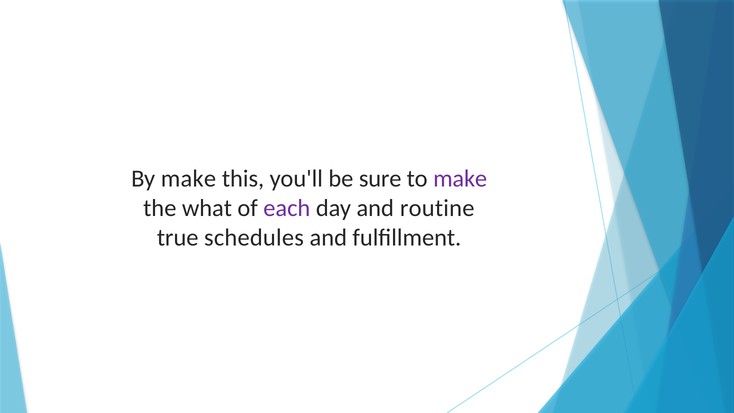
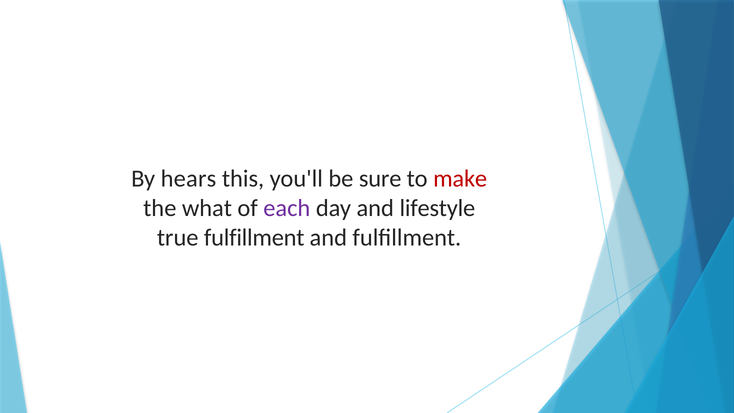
By make: make -> hears (188, 179)
make colour: purple -> red (460, 179)
routine: routine -> lifestyle (437, 208)
true schedules: schedules -> fulfillment (254, 237)
